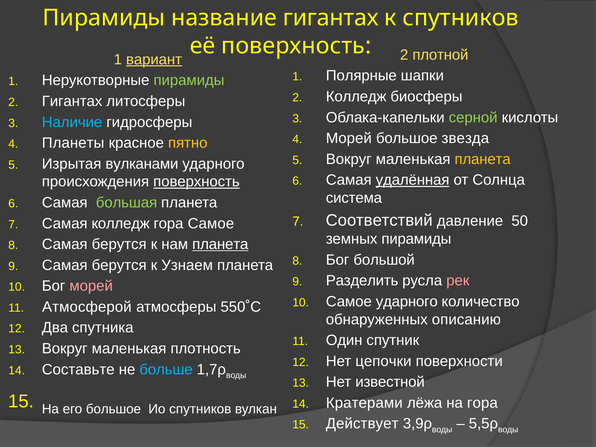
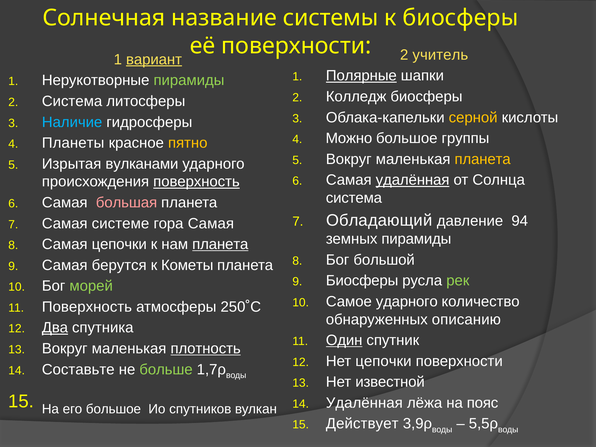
Пирамиды: Пирамиды -> Солнечная (104, 18)
название гигантах: гигантах -> системы (331, 18)
к спутников: спутников -> биосферы (461, 18)
её поверхность: поверхность -> поверхности (296, 46)
плотной: плотной -> учитель (440, 55)
Полярные underline: none -> present (361, 76)
2 Гигантах: Гигантах -> Система (72, 101)
серной colour: light green -> yellow (473, 117)
Морей: Морей -> Можно (349, 138)
звезда: звезда -> группы (465, 138)
большая colour: light green -> pink (127, 203)
Соответствий: Соответствий -> Обладающий (379, 220)
50: 50 -> 94 (520, 221)
Самая колледж: колледж -> системе (120, 223)
гора Самое: Самое -> Самая (211, 223)
берутся: берутся -> цепочки (119, 244)
Узнаем: Узнаем -> Кометы (187, 265)
Разделить: Разделить -> Биосферы (362, 281)
рек colour: pink -> light green (458, 281)
морей colour: pink -> light green (91, 286)
Атмосферой: Атмосферой -> Поверхность (87, 307)
550˚С: 550˚С -> 250˚С (241, 307)
Два underline: none -> present (55, 328)
Один underline: none -> present (344, 340)
плотность underline: none -> present (206, 349)
больше colour: light blue -> light green (166, 369)
Кратерами: Кратерами -> Удалённая (364, 403)
на гора: гора -> пояс (483, 403)
